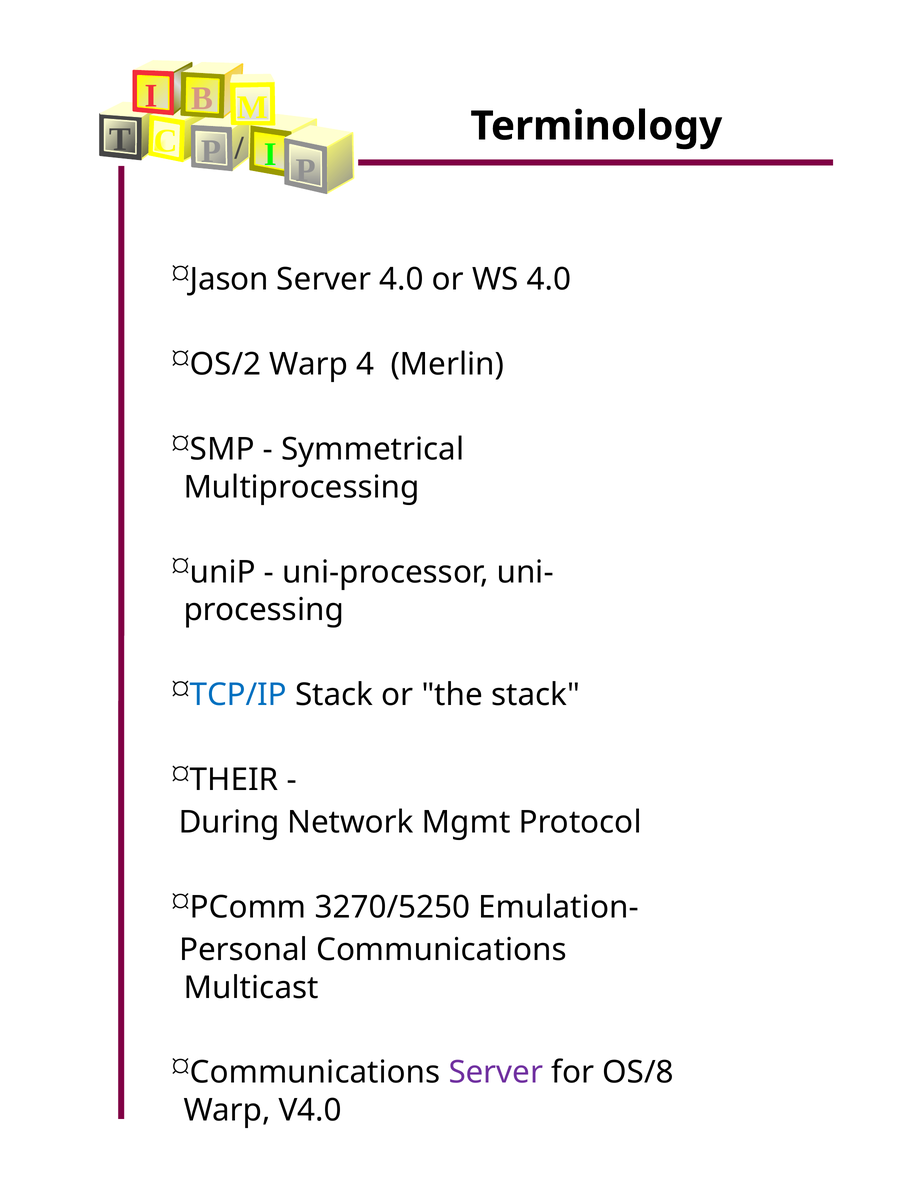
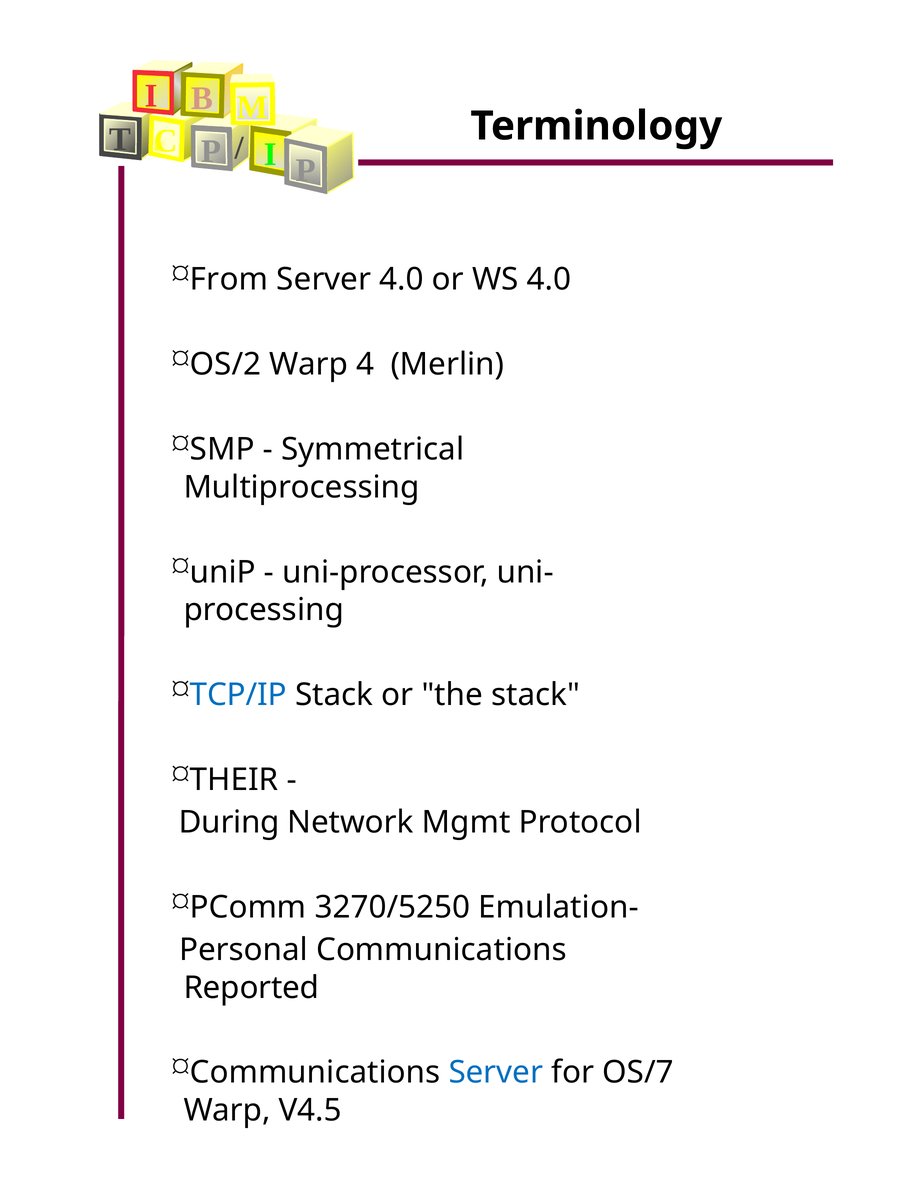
Jason: Jason -> From (229, 279)
Multicast: Multicast -> Reported (251, 987)
Server colour: purple -> blue (496, 1072)
OS/8: OS/8 -> OS/7 (638, 1072)
Warp V4.0: V4.0 -> V4.5 (310, 1110)
